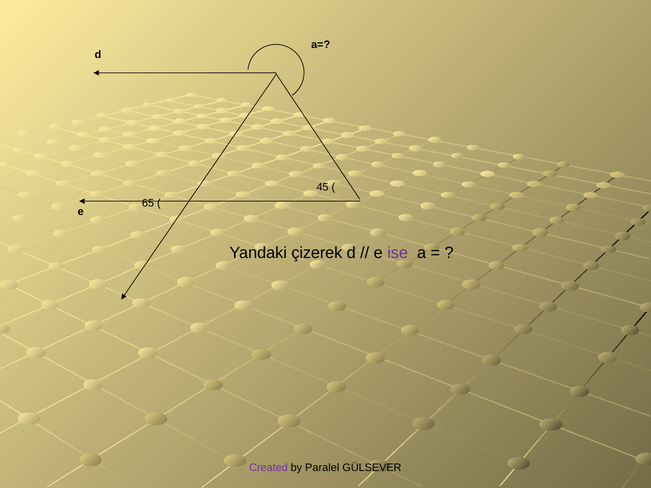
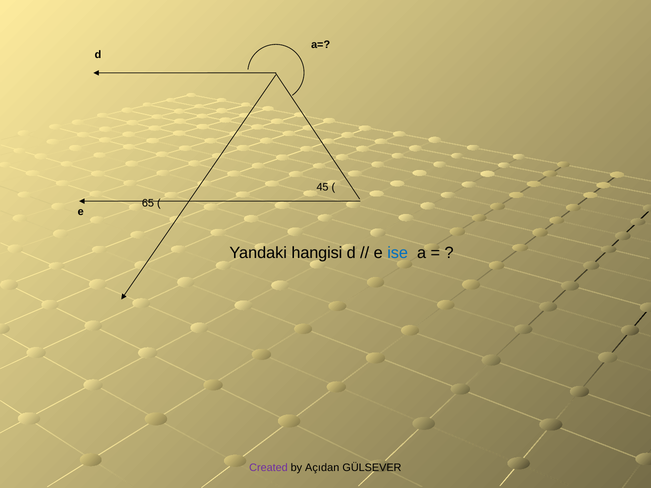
çizerek: çizerek -> hangisi (317, 253)
ise colour: purple -> blue (398, 253)
Paralel: Paralel -> Açıdan (322, 468)
